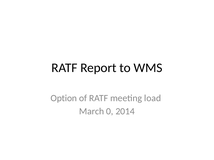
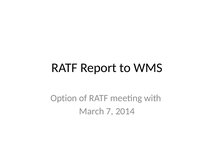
load: load -> with (153, 98)
0: 0 -> 7 (110, 112)
